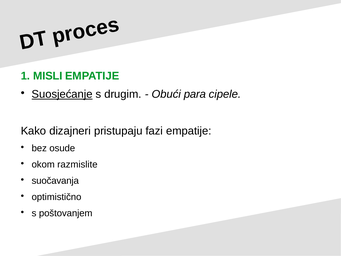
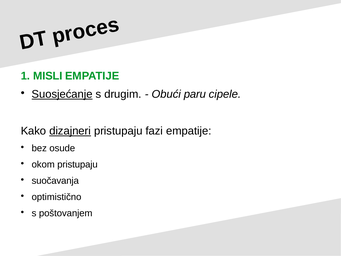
para: para -> paru (195, 94)
dizajneri underline: none -> present (70, 131)
okom razmislite: razmislite -> pristupaju (77, 164)
